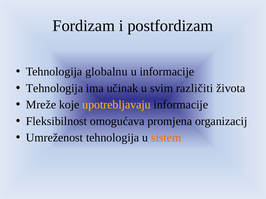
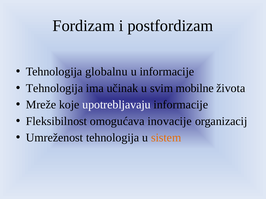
različiti: različiti -> mobilne (195, 88)
upotrebljavaju colour: yellow -> white (117, 105)
promjena: promjena -> inovacije (170, 121)
